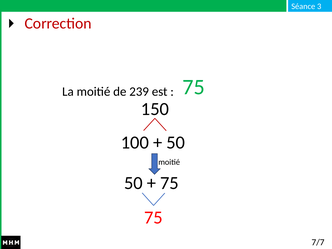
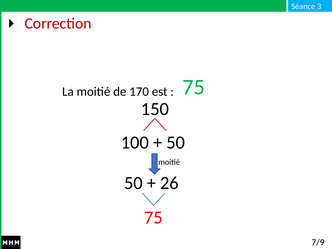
239: 239 -> 170 (139, 92)
75: 75 -> 26 (169, 183)
7/7: 7/7 -> 7/9 (318, 242)
